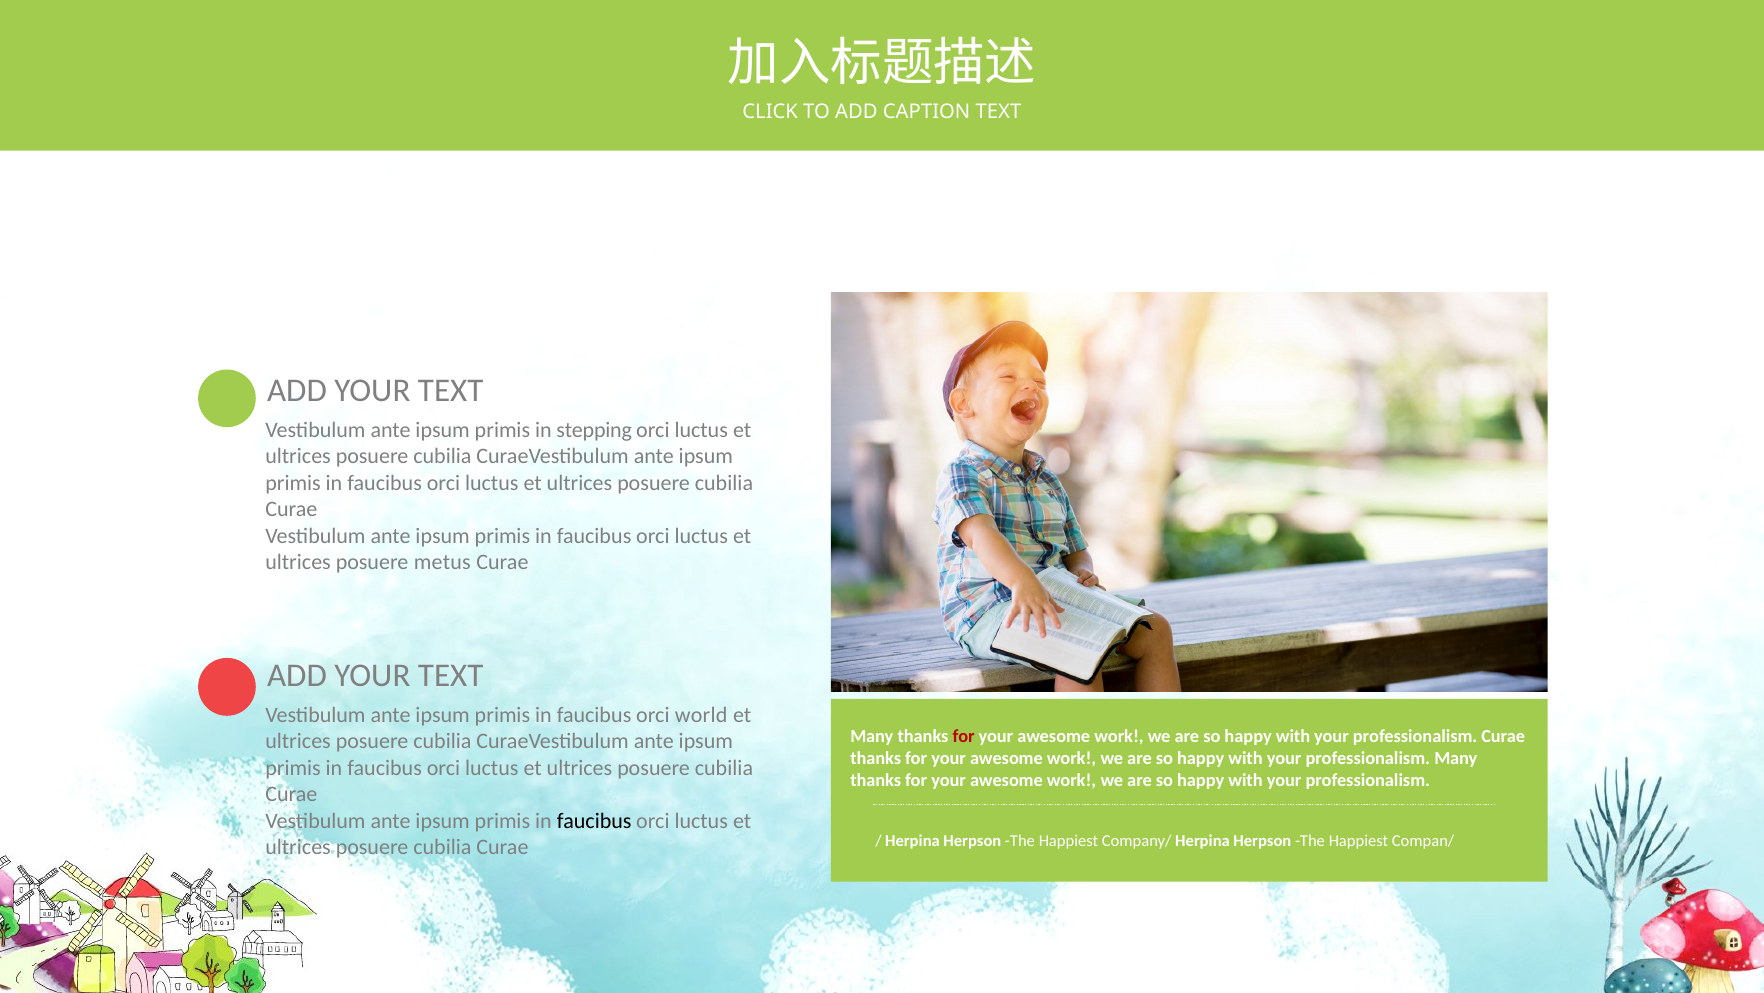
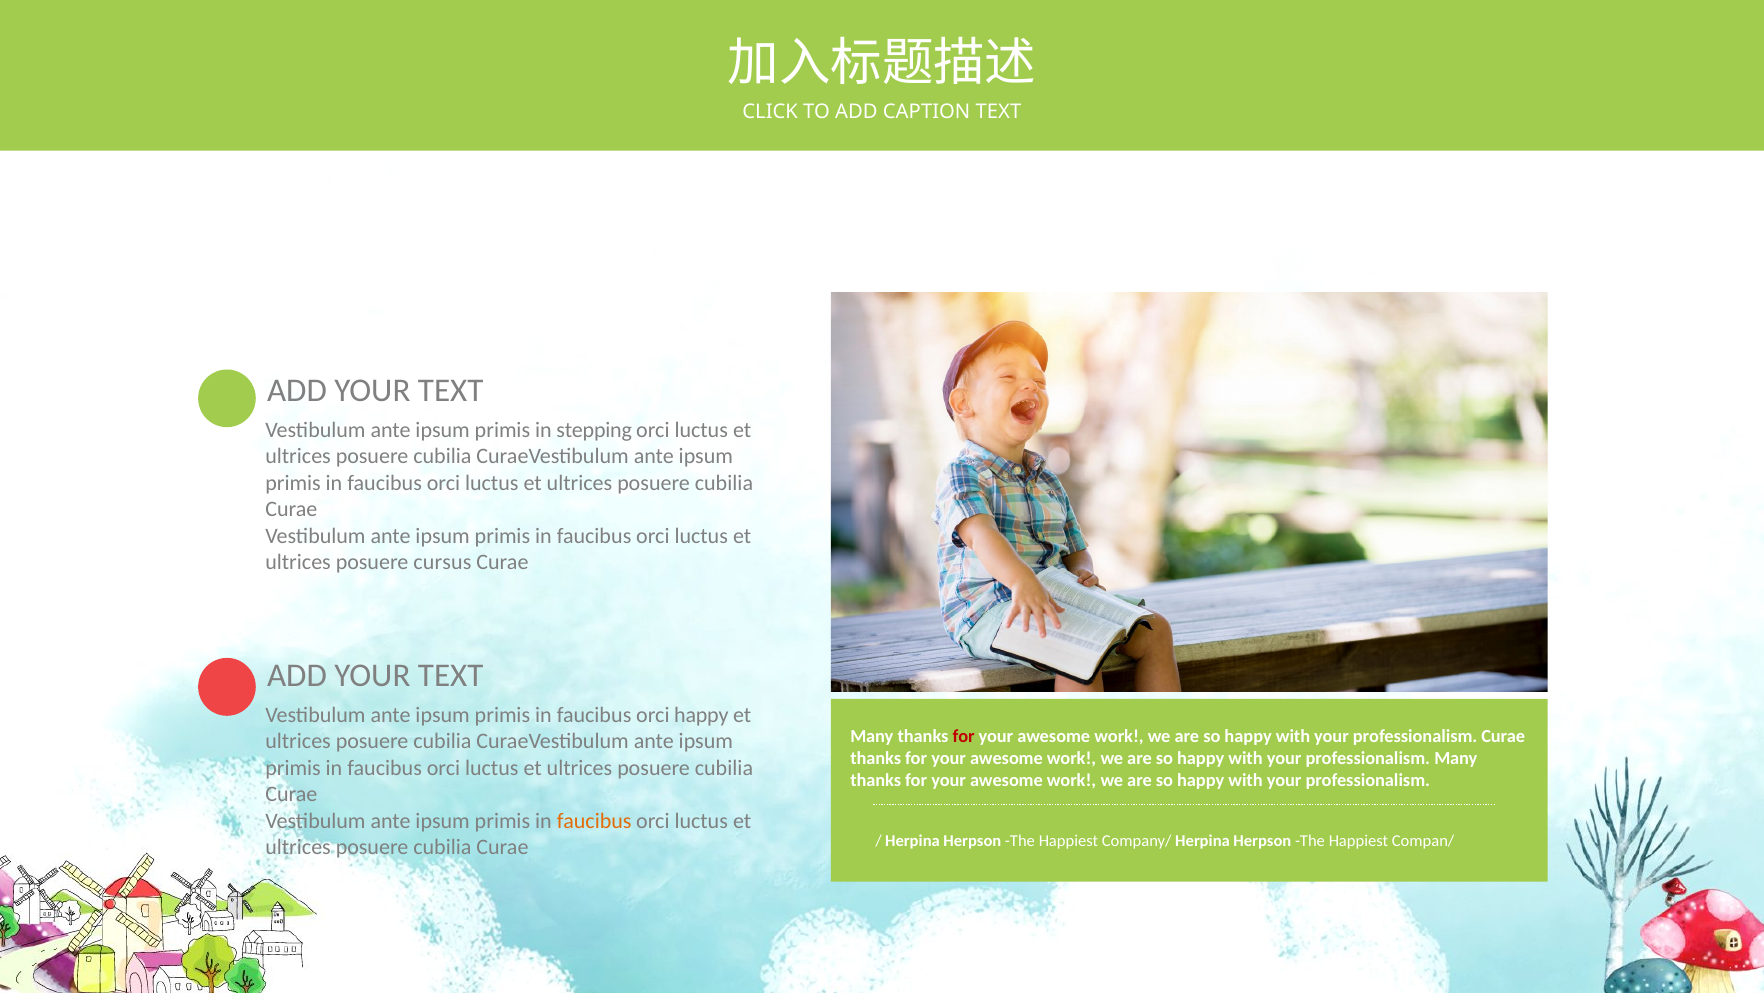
metus: metus -> cursus (442, 562)
orci world: world -> happy (701, 715)
faucibus colour: black -> orange (594, 821)
